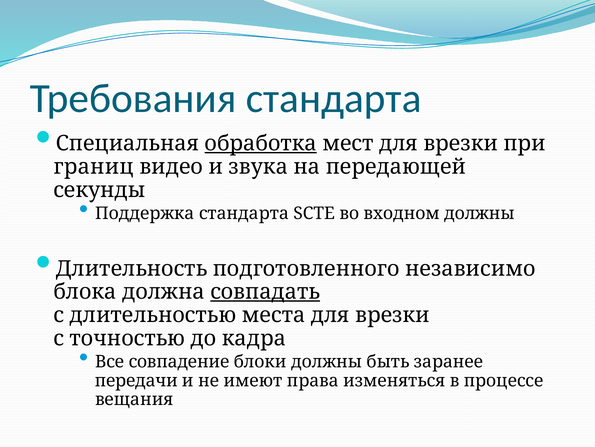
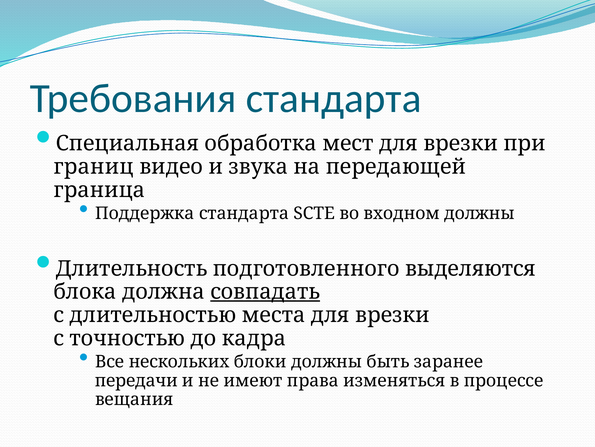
обработка underline: present -> none (261, 143)
секунды: секунды -> граница (99, 190)
независимо: независимо -> выделяются (470, 268)
совпадение: совпадение -> нескольких (179, 361)
